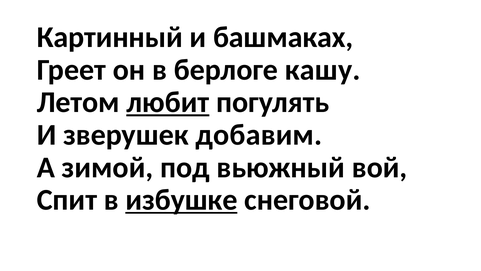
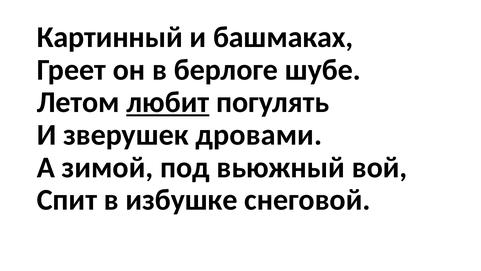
кашу: кашу -> шубе (323, 70)
добавим: добавим -> дровами (259, 135)
избушке underline: present -> none (181, 200)
